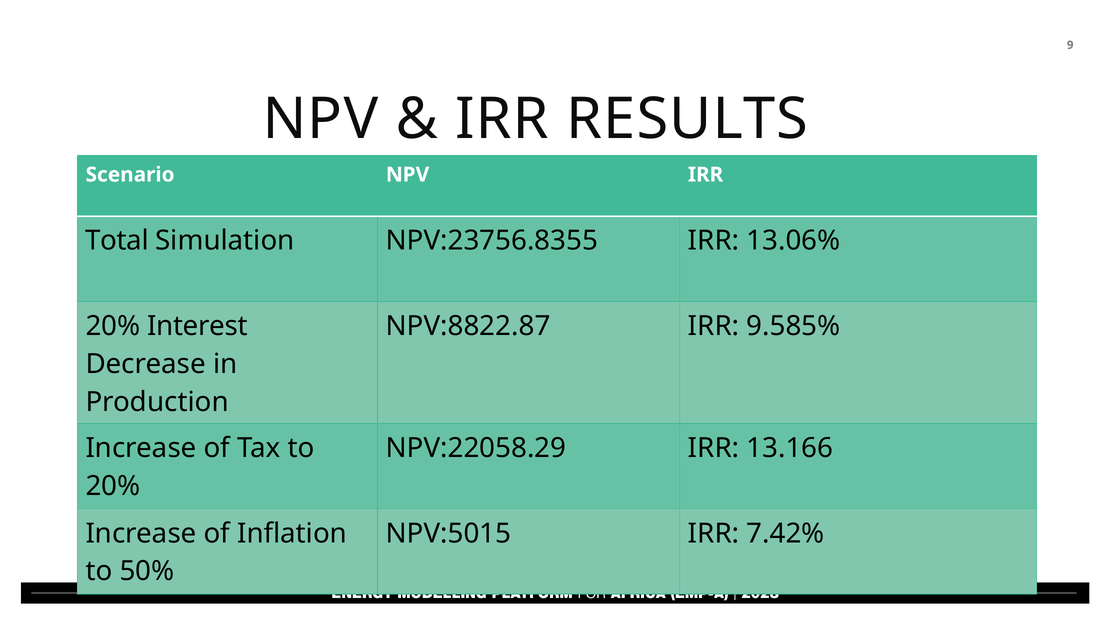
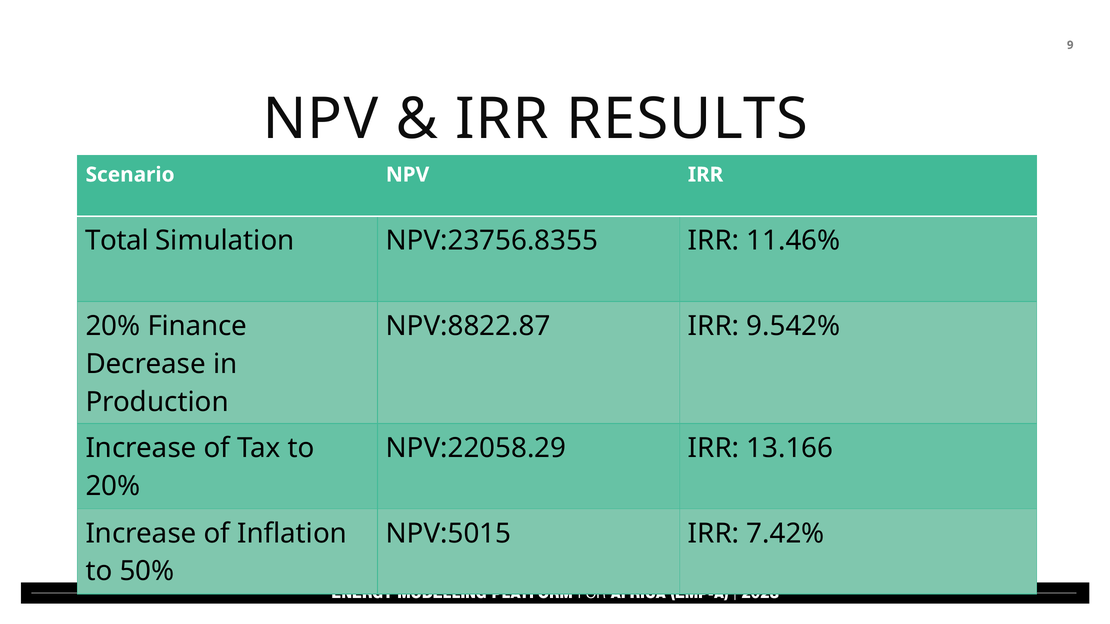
13.06%: 13.06% -> 11.46% (793, 241)
Interest: Interest -> Finance (197, 326)
9.585%: 9.585% -> 9.542% (793, 326)
